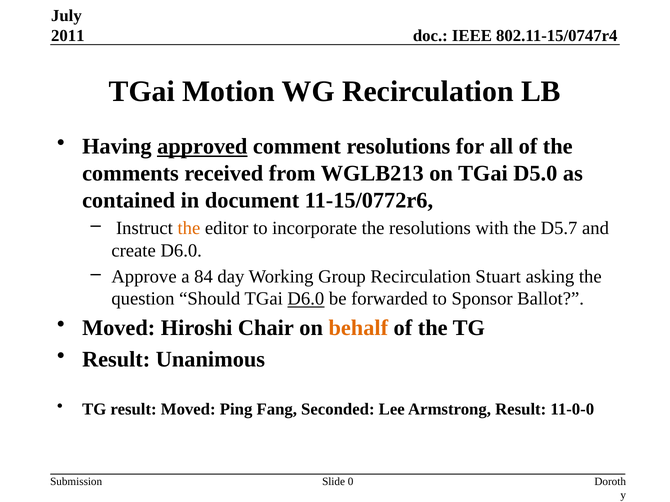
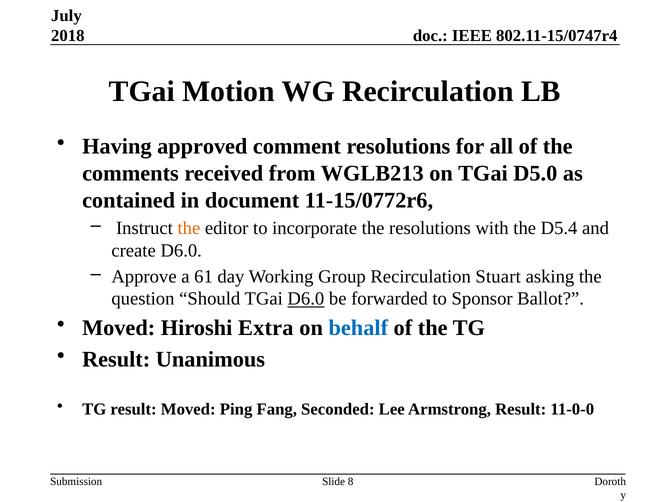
2011: 2011 -> 2018 (68, 36)
approved underline: present -> none (202, 147)
D5.7: D5.7 -> D5.4 (559, 228)
84: 84 -> 61 (203, 277)
Chair: Chair -> Extra (266, 328)
behalf colour: orange -> blue (358, 328)
0: 0 -> 8 (351, 482)
